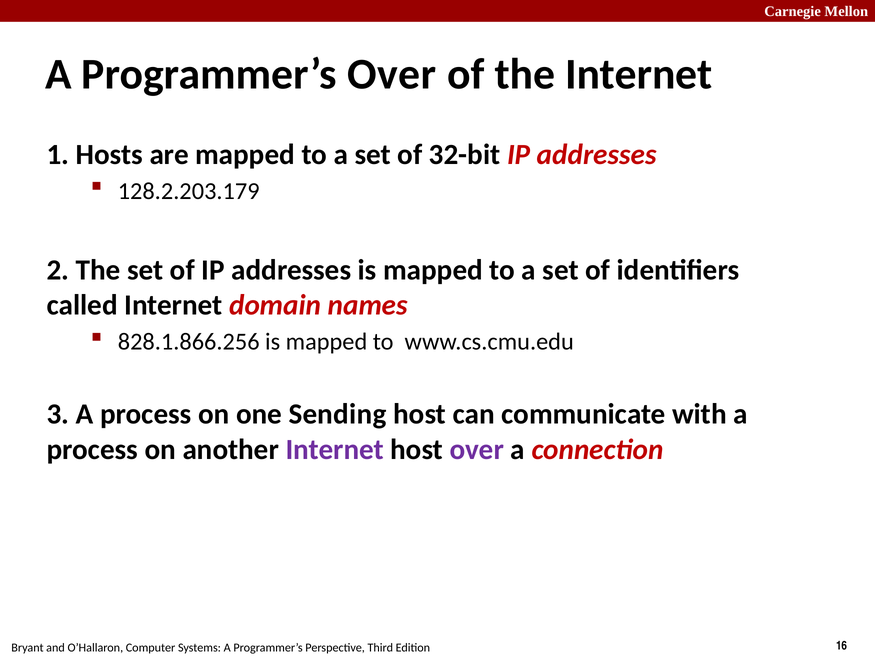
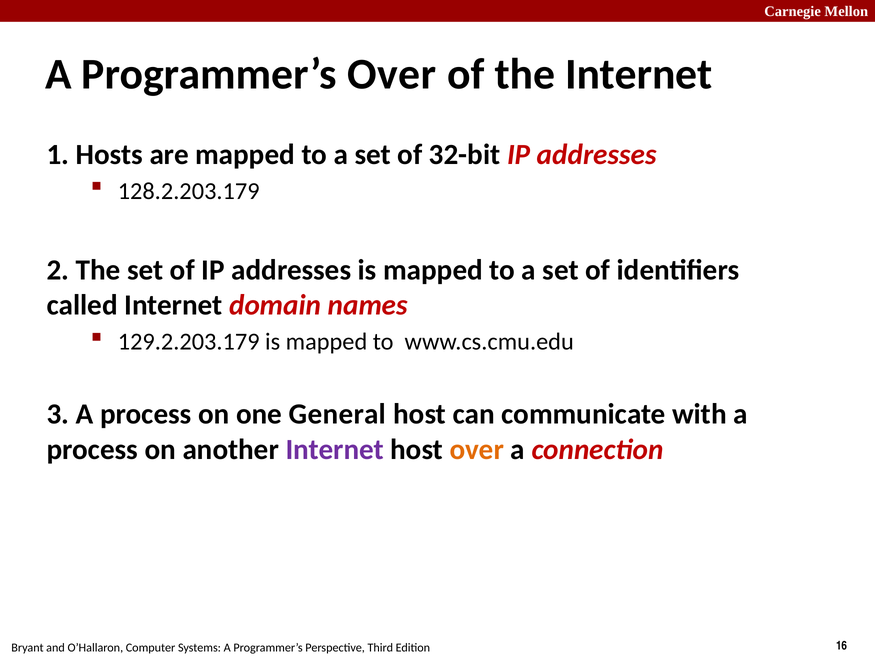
828.1.866.256: 828.1.866.256 -> 129.2.203.179 (189, 342)
Sending: Sending -> General (337, 414)
over colour: purple -> orange (477, 449)
